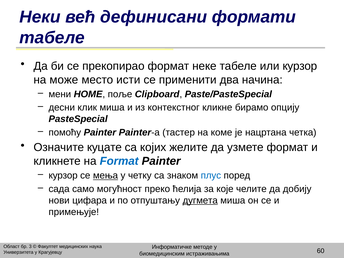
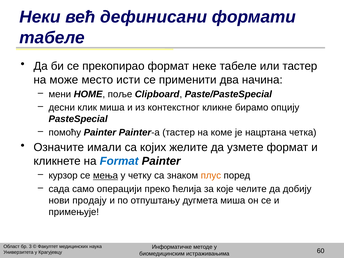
или курзор: курзор -> тастер (300, 66)
куцате: куцате -> имали (104, 147)
плус colour: blue -> orange (211, 176)
могућност: могућност -> операцији (119, 189)
цифара: цифара -> продају (89, 200)
дугмета underline: present -> none (200, 200)
